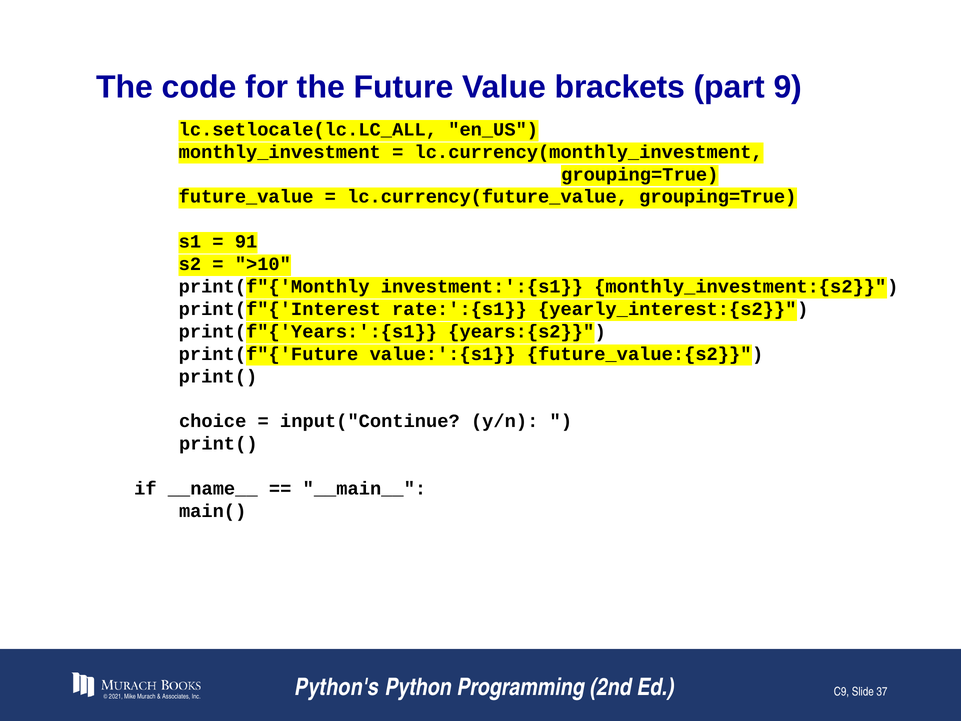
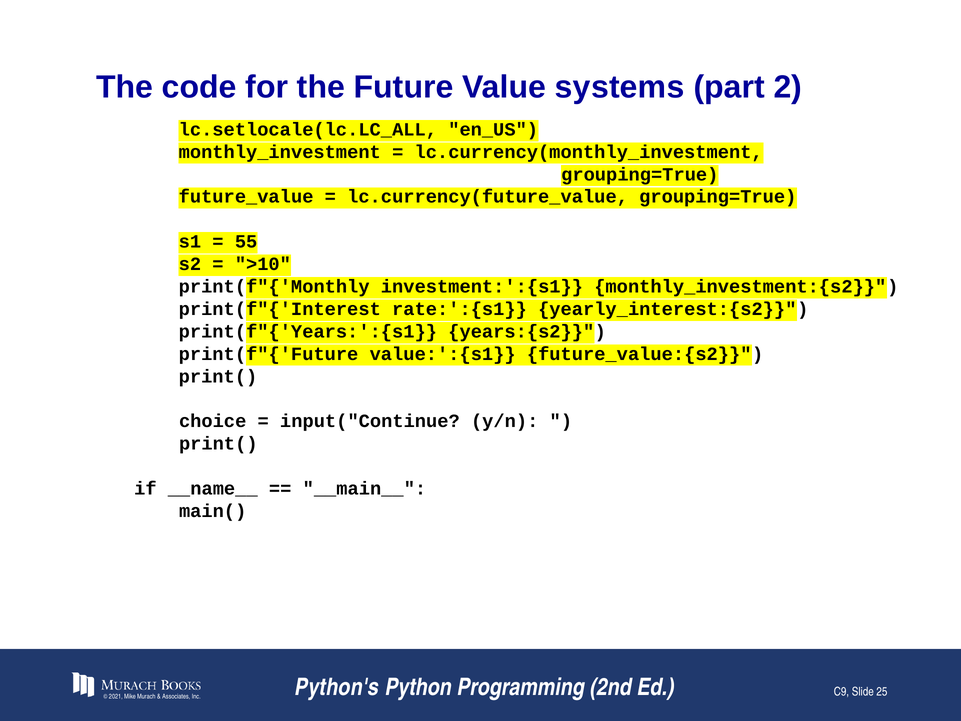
brackets: brackets -> systems (620, 87)
9: 9 -> 2 (788, 87)
91: 91 -> 55 (246, 242)
37: 37 -> 25 (882, 691)
